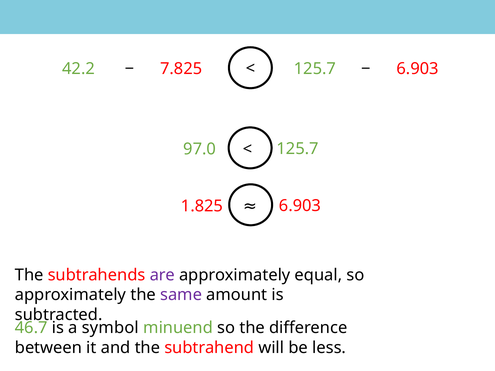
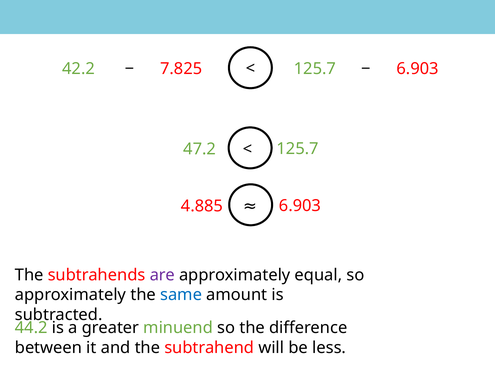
97.0: 97.0 -> 47.2 (200, 149)
1.825: 1.825 -> 4.885 (202, 206)
same colour: purple -> blue (181, 295)
46.7: 46.7 -> 44.2 (31, 328)
symbol: symbol -> greater (110, 328)
